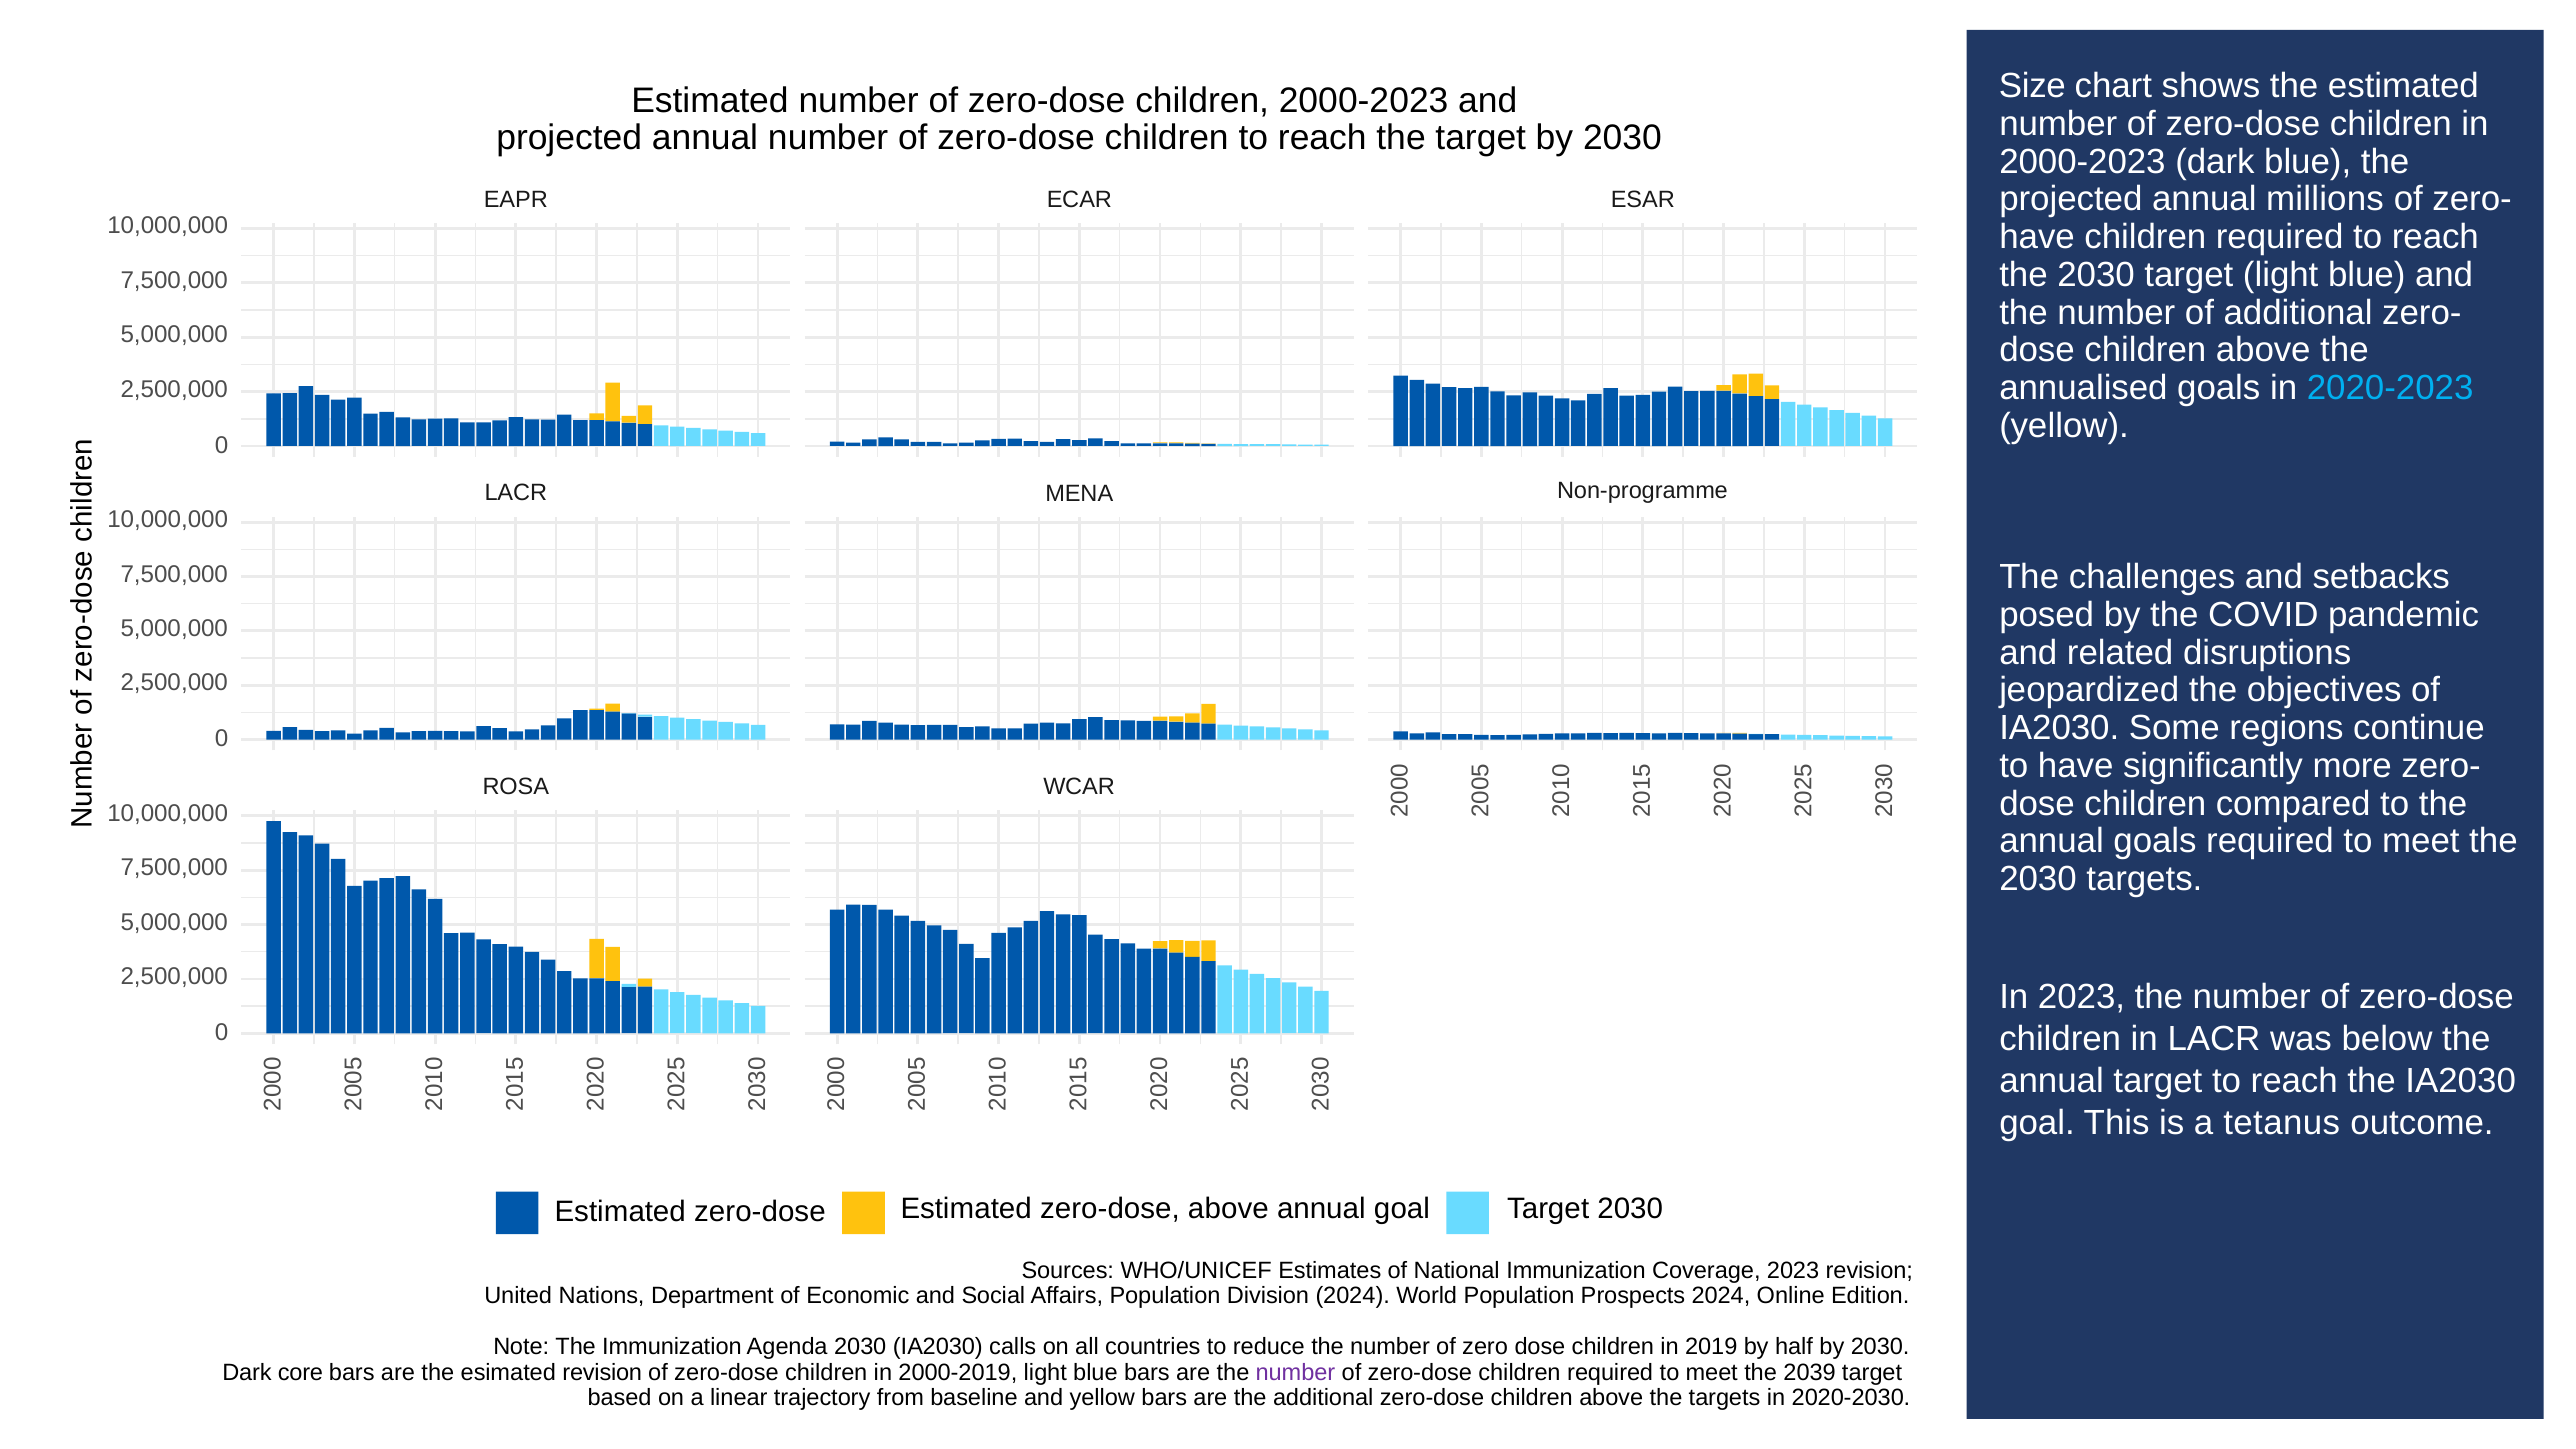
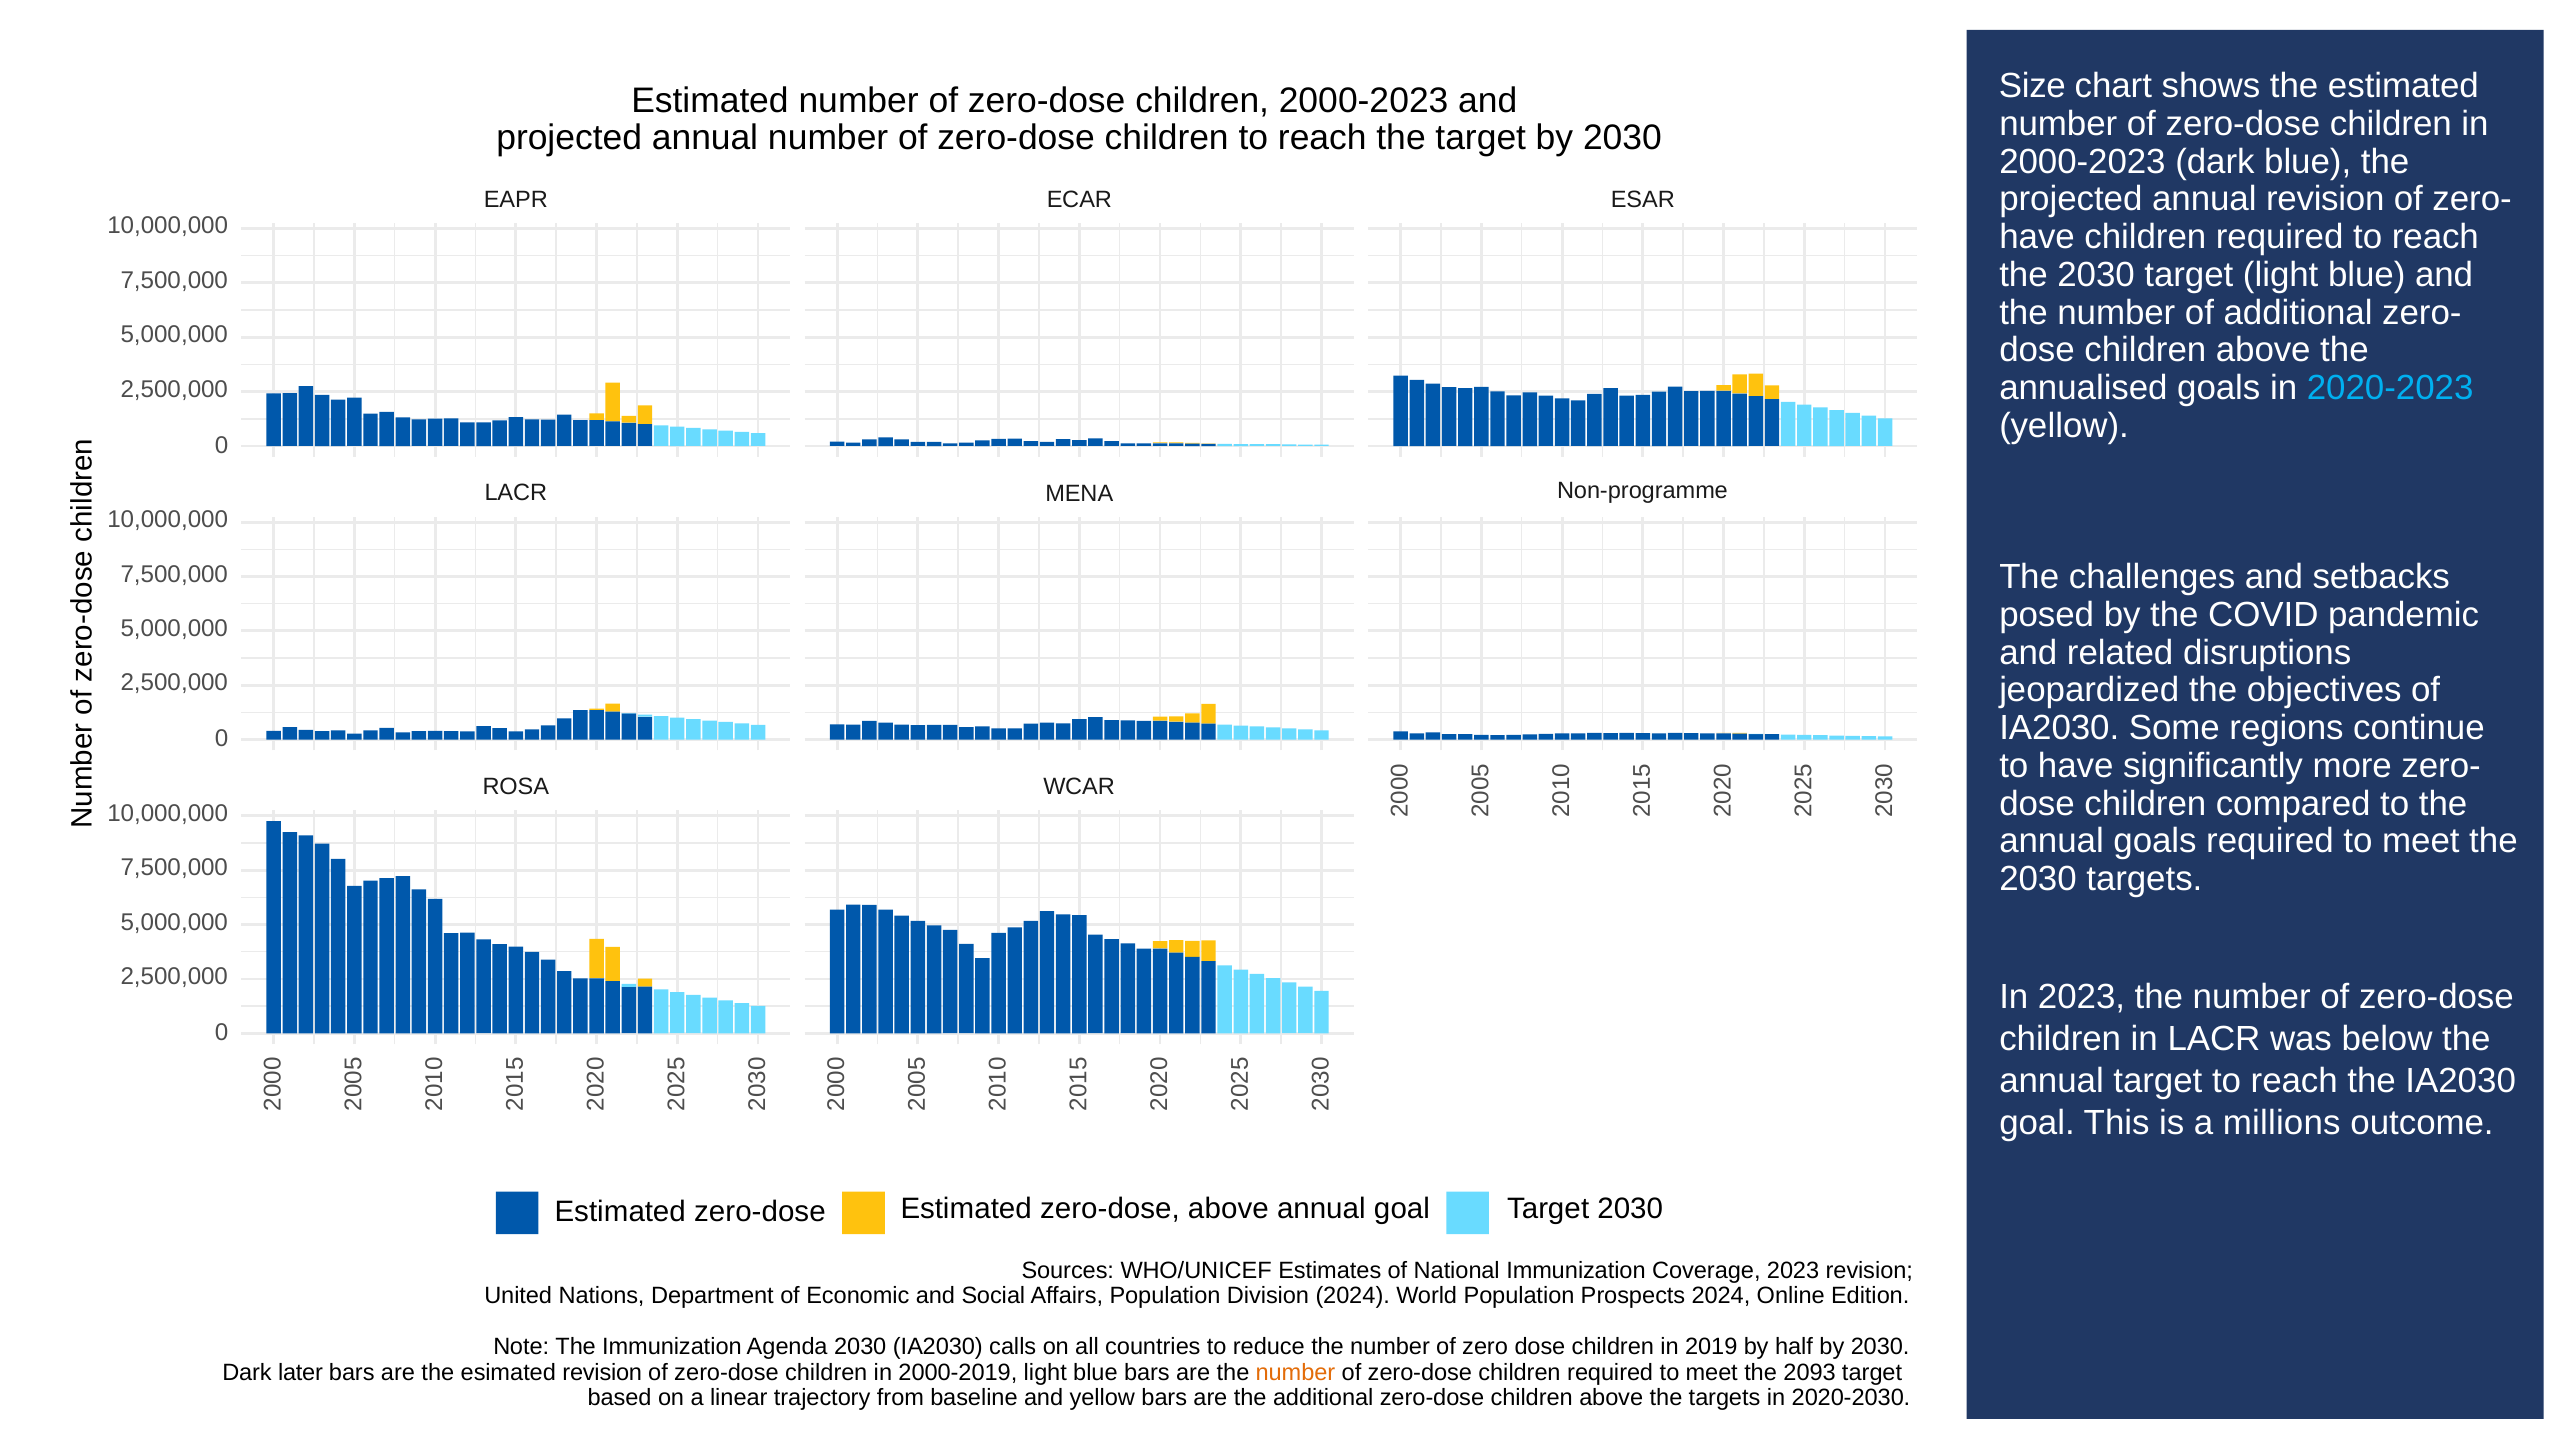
annual millions: millions -> revision (2325, 199)
tetanus: tetanus -> millions (2282, 1123)
core: core -> later (300, 1373)
number colour: purple -> orange (1295, 1373)
2039: 2039 -> 2093 (1810, 1373)
